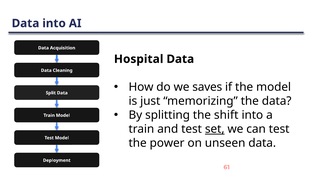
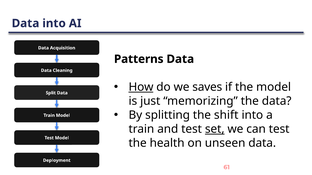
Hospital: Hospital -> Patterns (139, 59)
How underline: none -> present (141, 87)
power: power -> health (167, 144)
